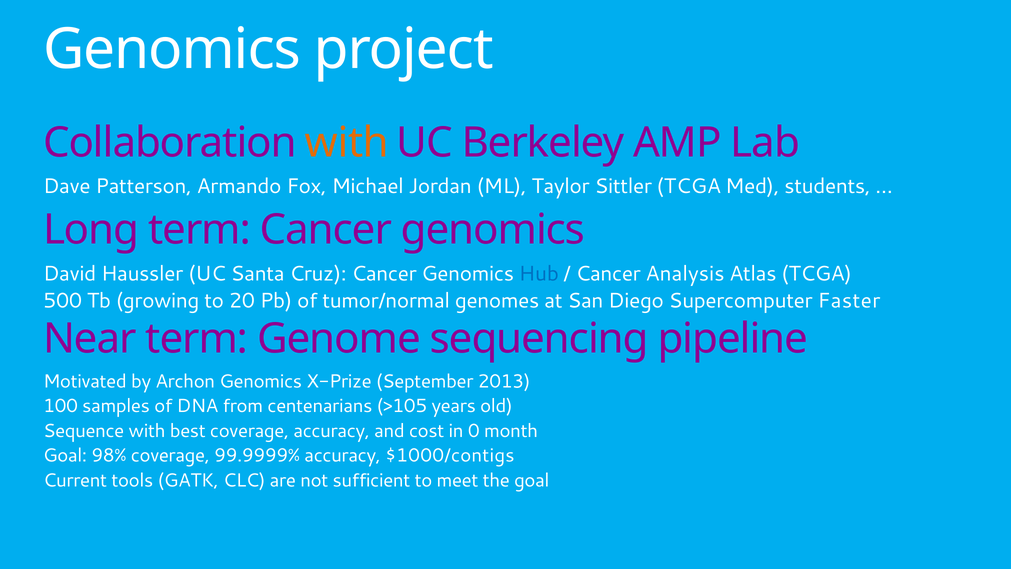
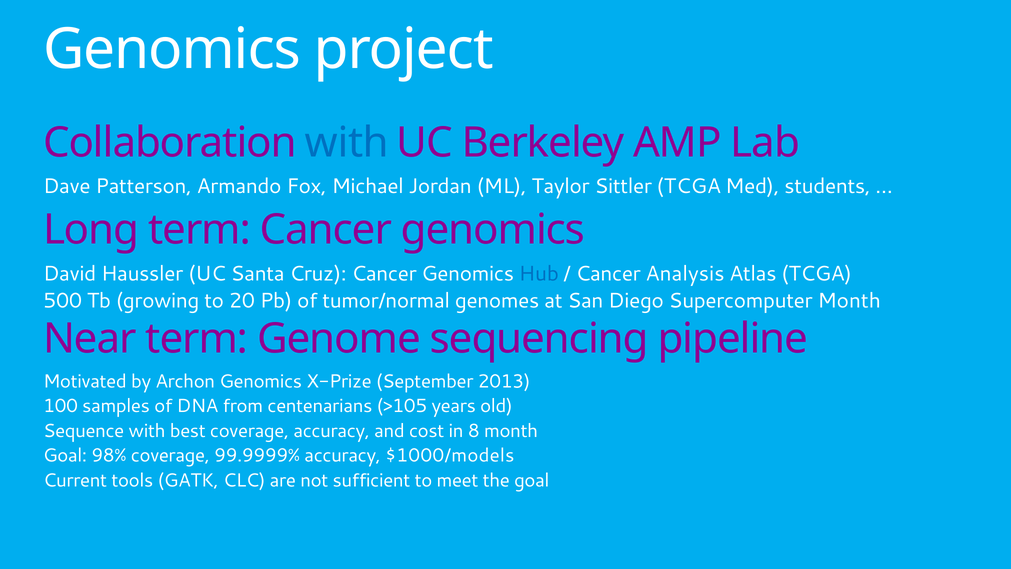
with colour: orange -> blue (347, 143)
Supercomputer Faster: Faster -> Month (849, 301)
0: 0 -> 8 (474, 431)
$1000/contigs: $1000/contigs -> $1000/models (450, 455)
